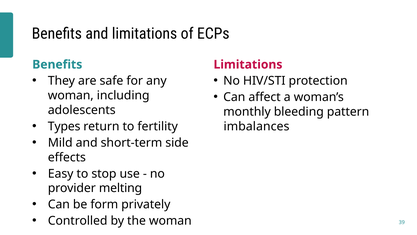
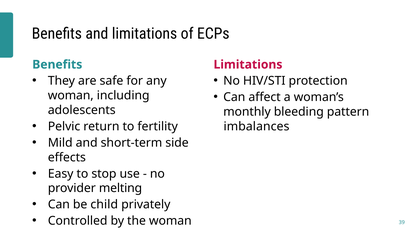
Types: Types -> Pelvic (64, 126)
form: form -> child (104, 204)
